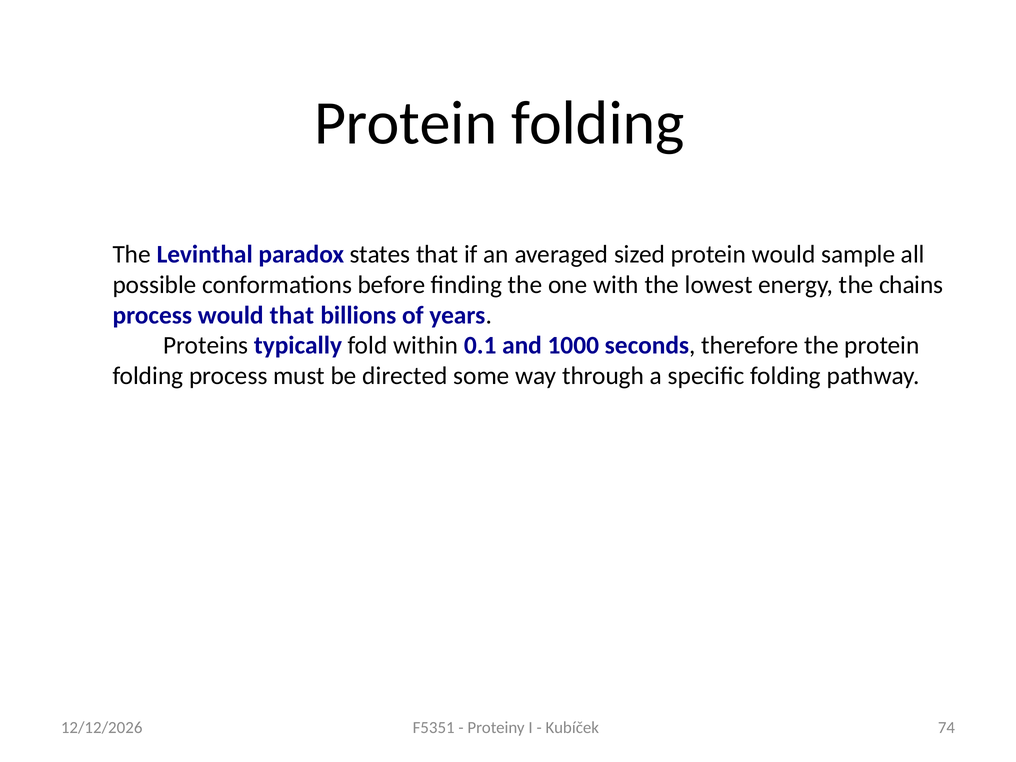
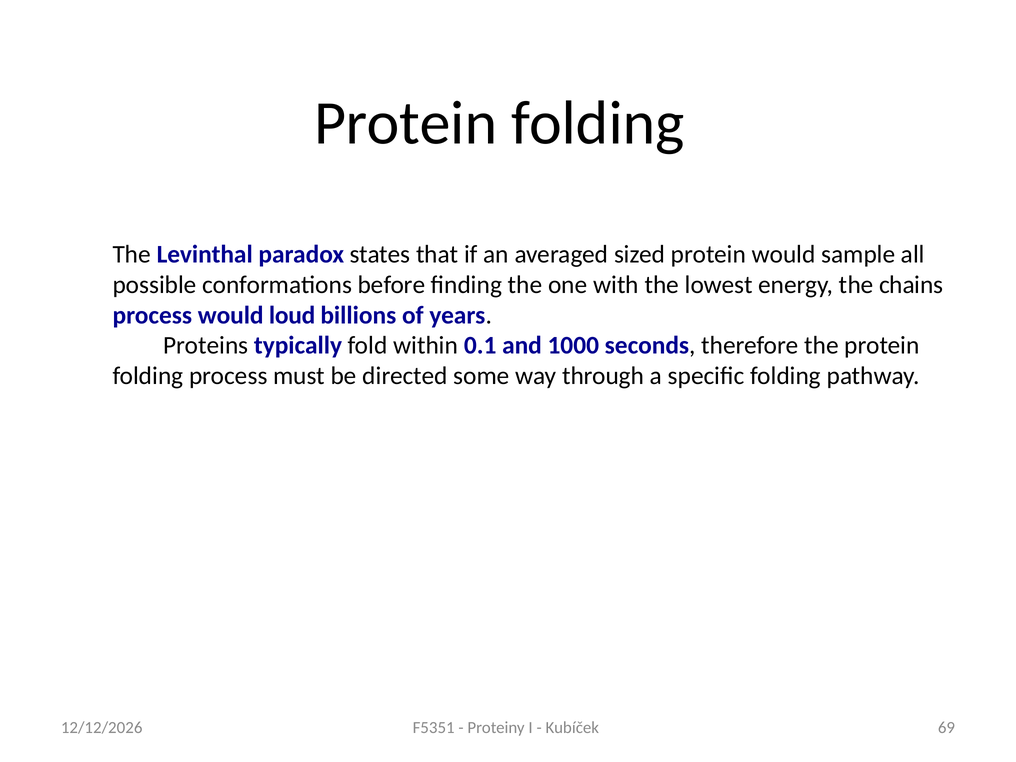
would that: that -> loud (292, 315)
74: 74 -> 69 (946, 728)
